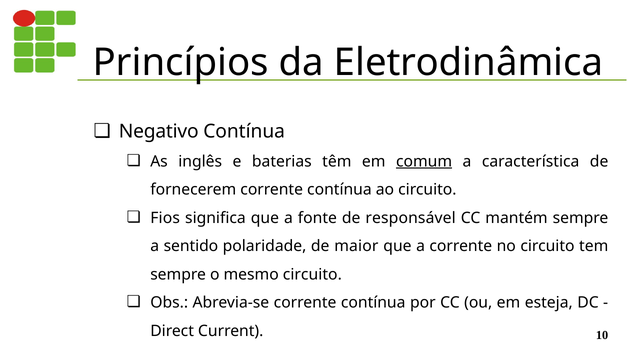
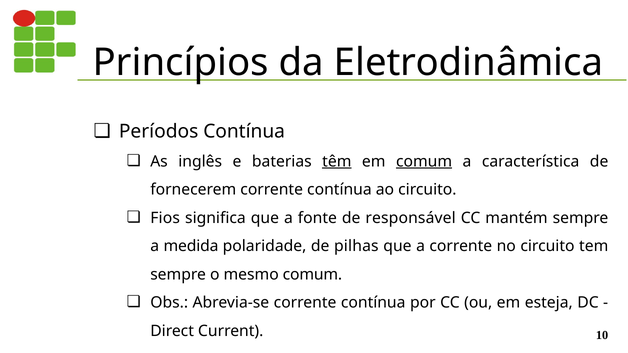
Negativo: Negativo -> Períodos (159, 131)
têm underline: none -> present (337, 162)
sentido: sentido -> medida (191, 246)
maior: maior -> pilhas (356, 246)
mesmo circuito: circuito -> comum (312, 275)
